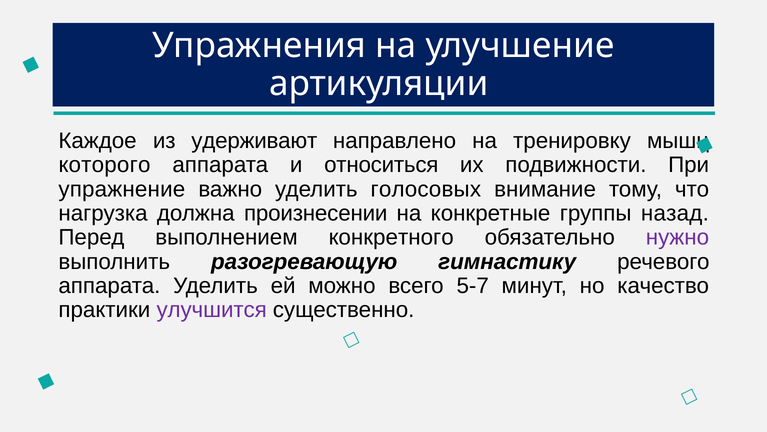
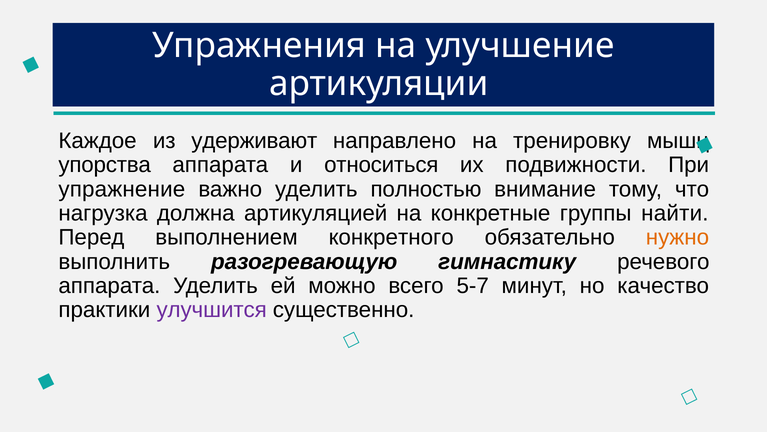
которого: которого -> упорства (105, 165)
голосовых: голосовых -> полностью (426, 189)
произнесении: произнесении -> артикуляцией (316, 213)
назад: назад -> найти (675, 213)
нужно colour: purple -> orange (677, 237)
